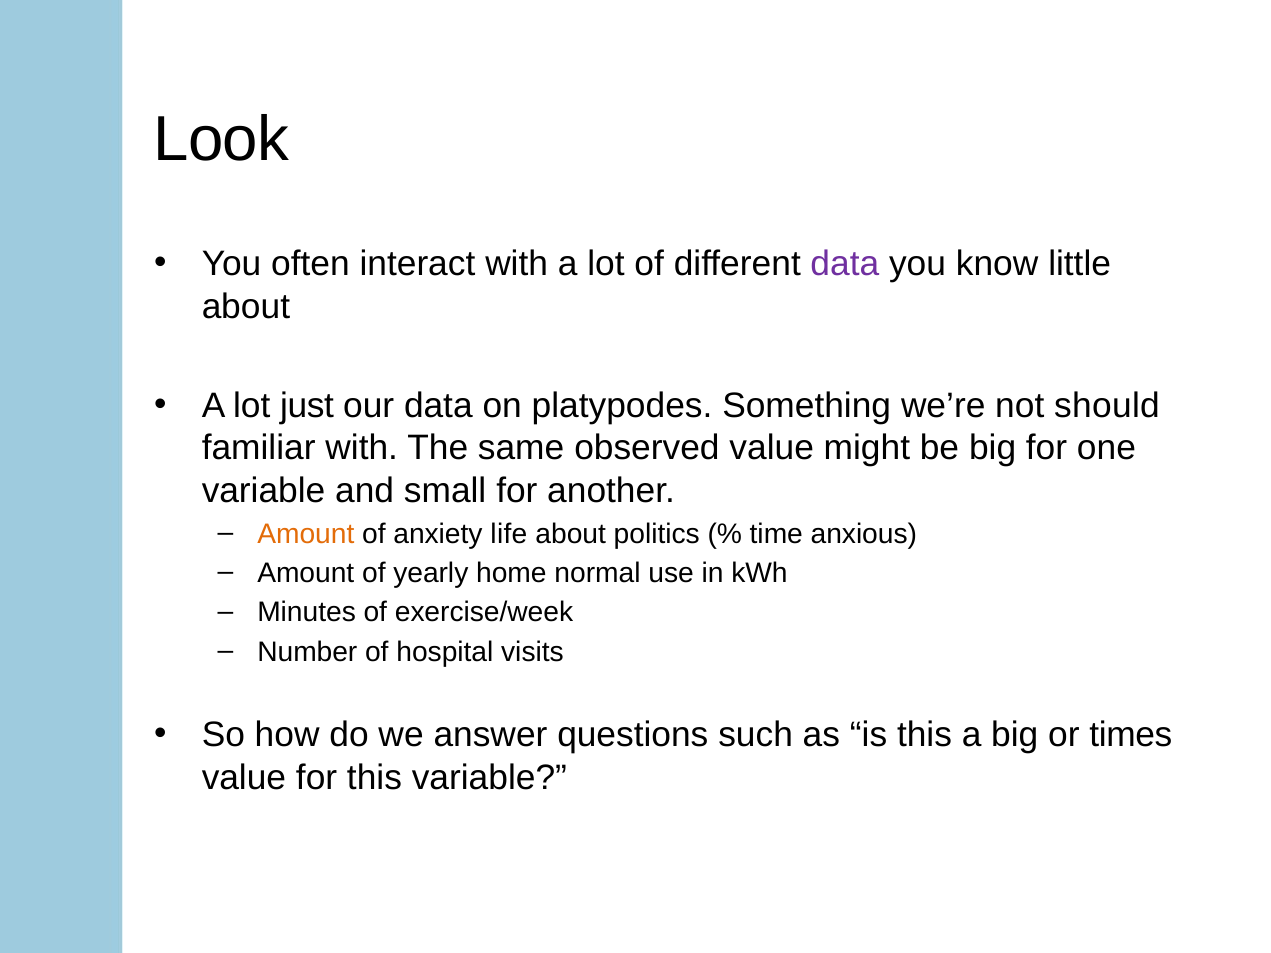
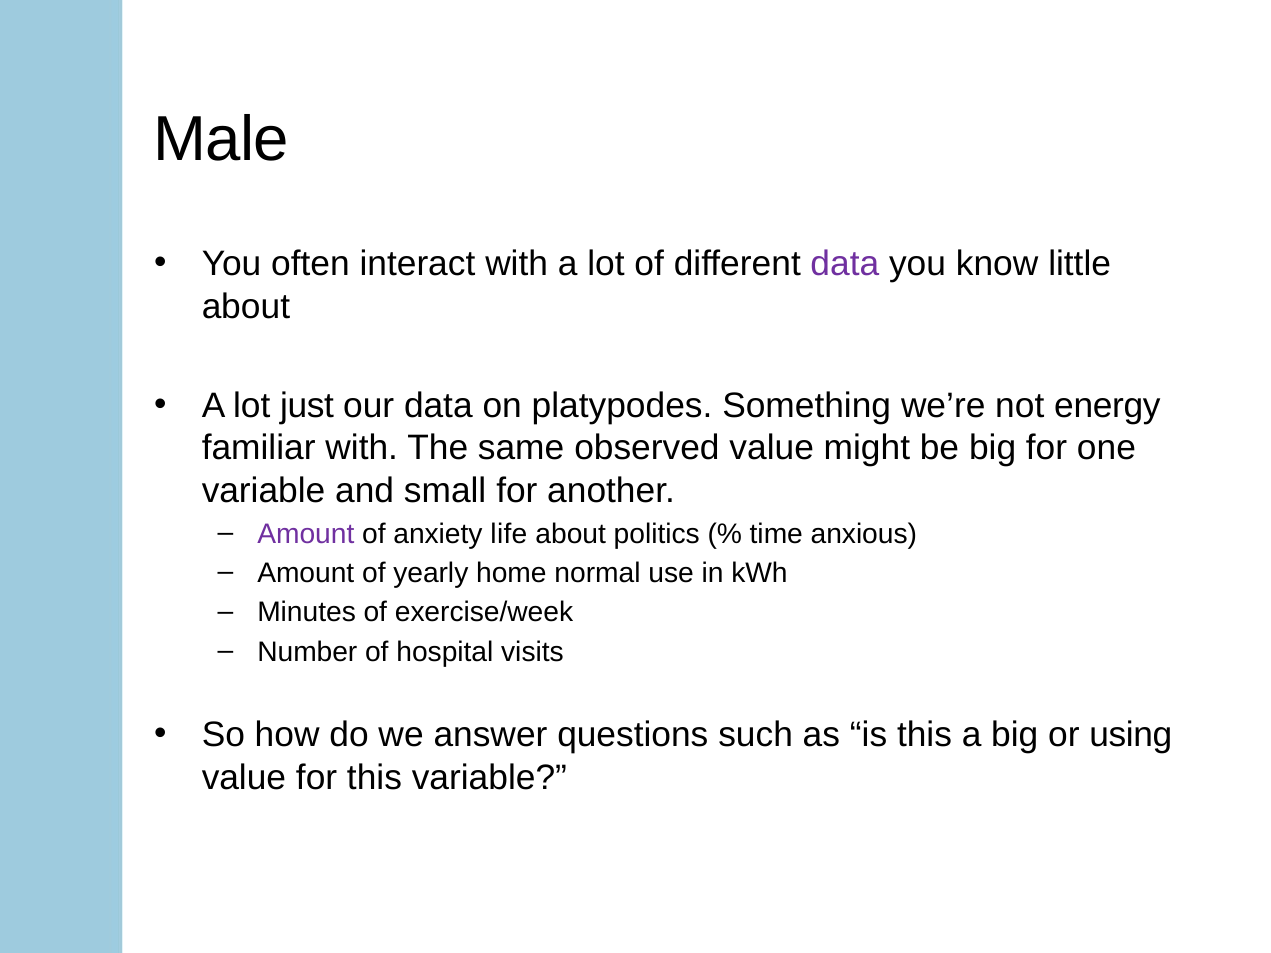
Look: Look -> Male (221, 140)
should: should -> energy (1107, 406)
Amount colour: orange -> purple (306, 534)
times: times -> using (1131, 735)
